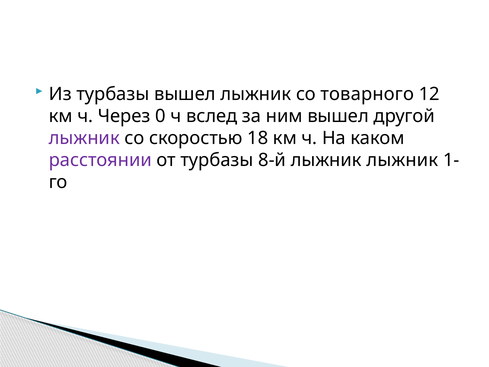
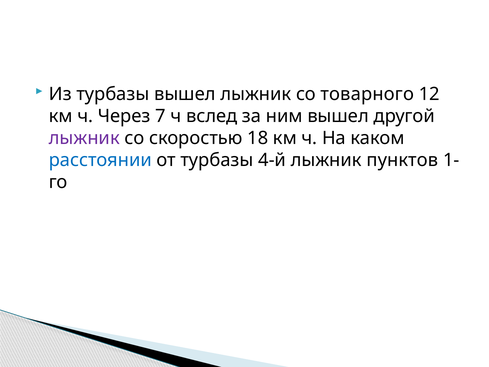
0: 0 -> 7 (160, 116)
расстоянии colour: purple -> blue (100, 160)
8-й: 8-й -> 4-й (272, 160)
лыжник лыжник: лыжник -> пунктов (402, 160)
